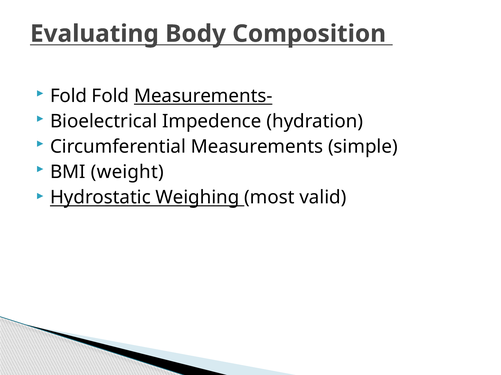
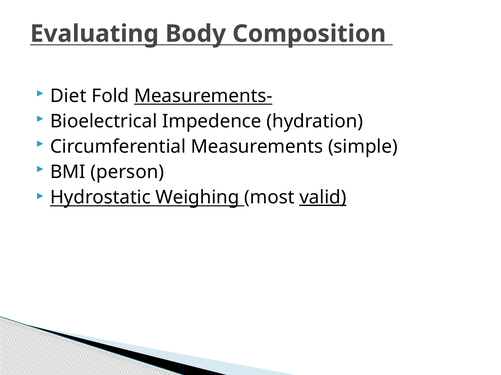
Fold: Fold -> Diet (68, 96)
weight: weight -> person (127, 172)
valid underline: none -> present (323, 198)
